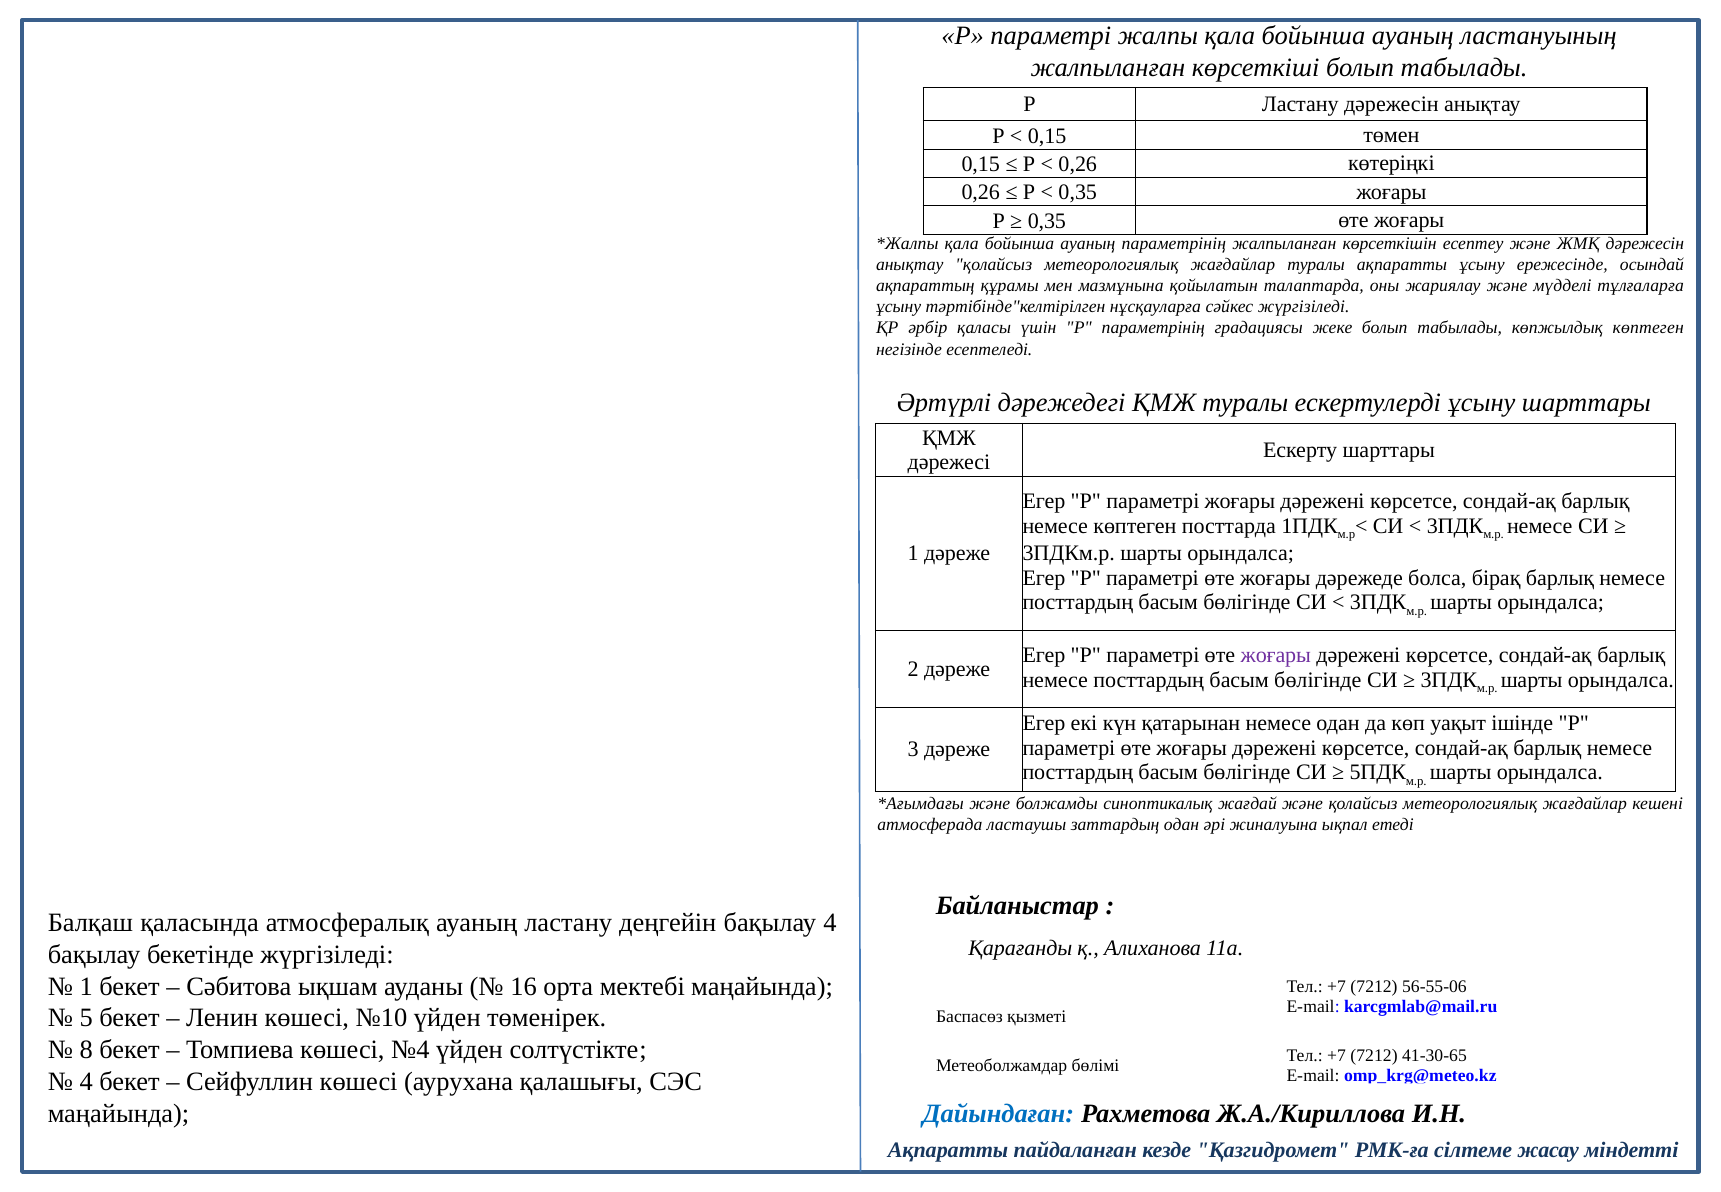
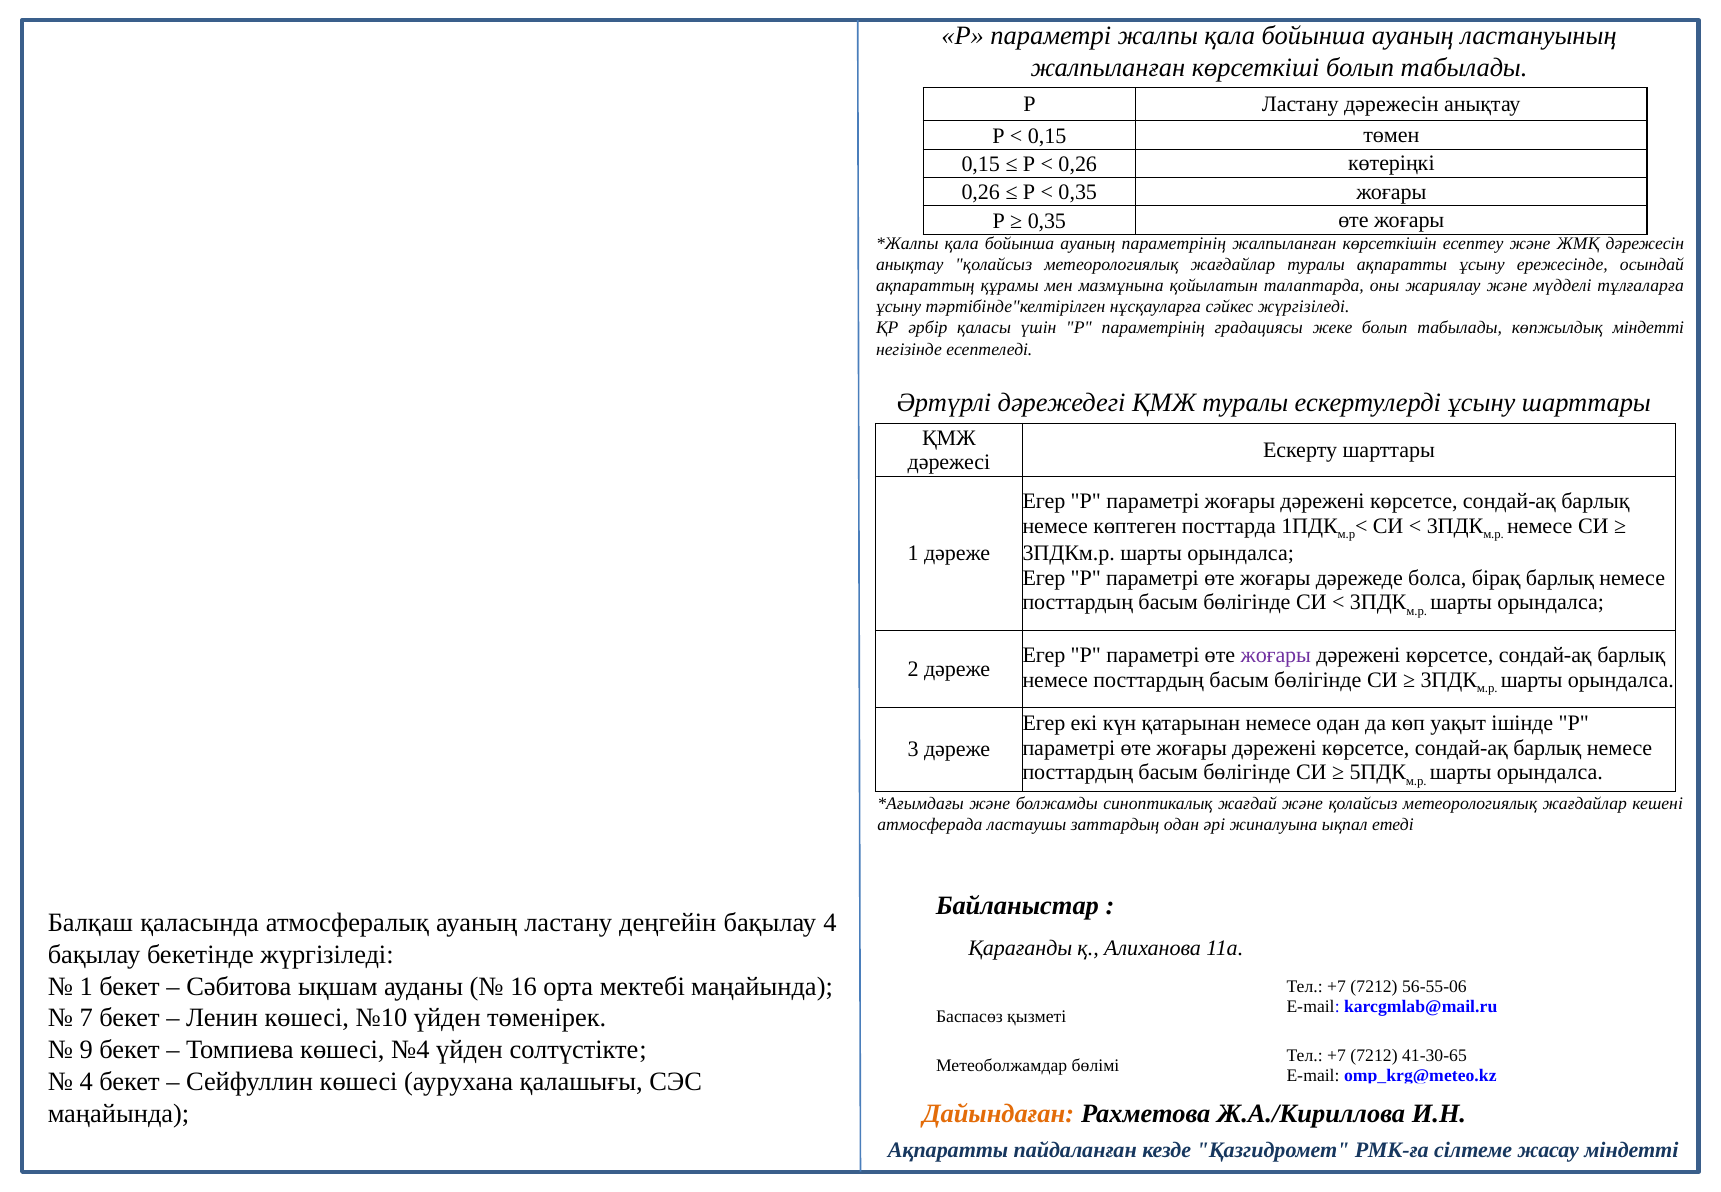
көпжылдық көптеген: көптеген -> міндетті (1648, 328)
5: 5 -> 7 (86, 1018)
8: 8 -> 9 (86, 1050)
Дайындаған colour: blue -> orange (998, 1113)
